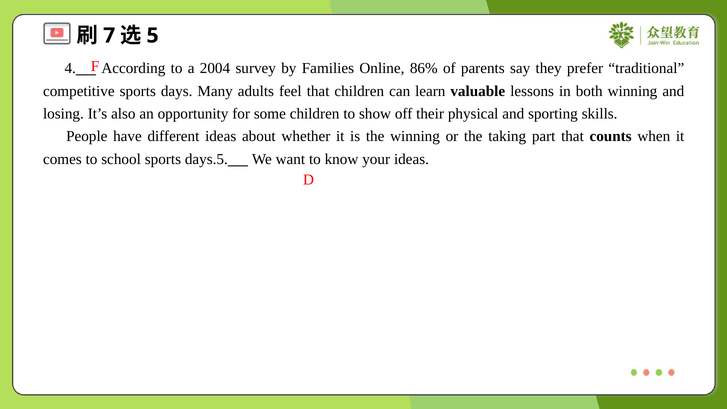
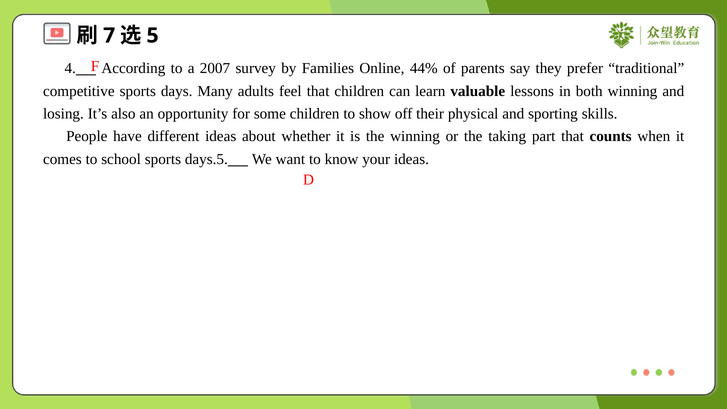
2004: 2004 -> 2007 (215, 68)
86%: 86% -> 44% (424, 68)
